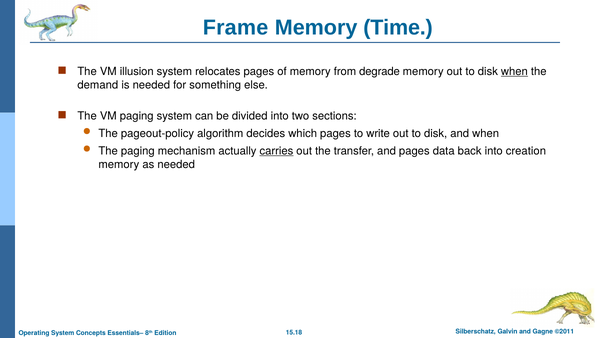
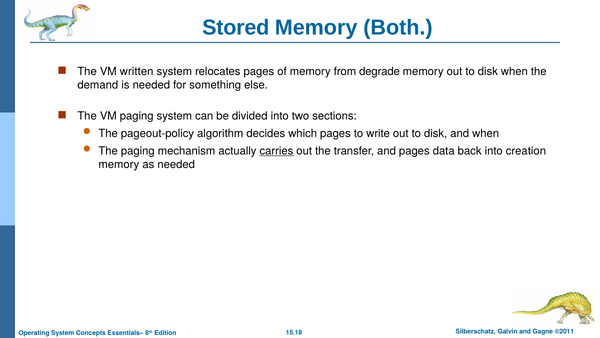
Frame: Frame -> Stored (236, 27)
Time: Time -> Both (398, 27)
illusion: illusion -> written (137, 71)
when underline: present -> none (514, 71)
